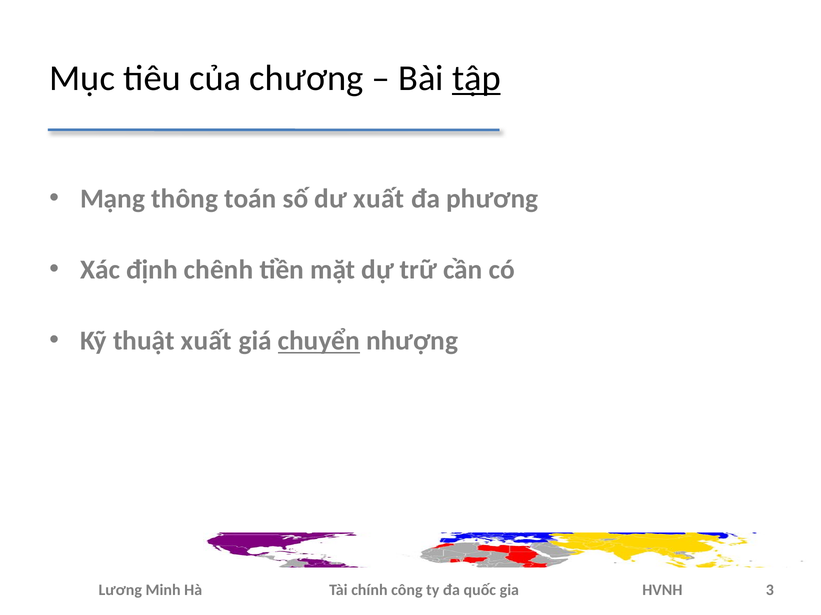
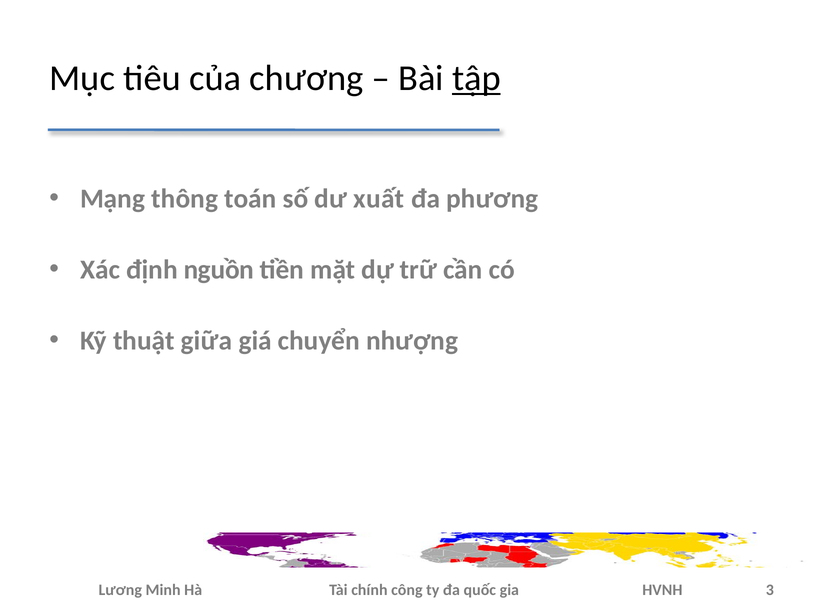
chênh: chênh -> nguồn (219, 270)
thuật xuất: xuất -> giữa (206, 341)
chuyển underline: present -> none (319, 341)
